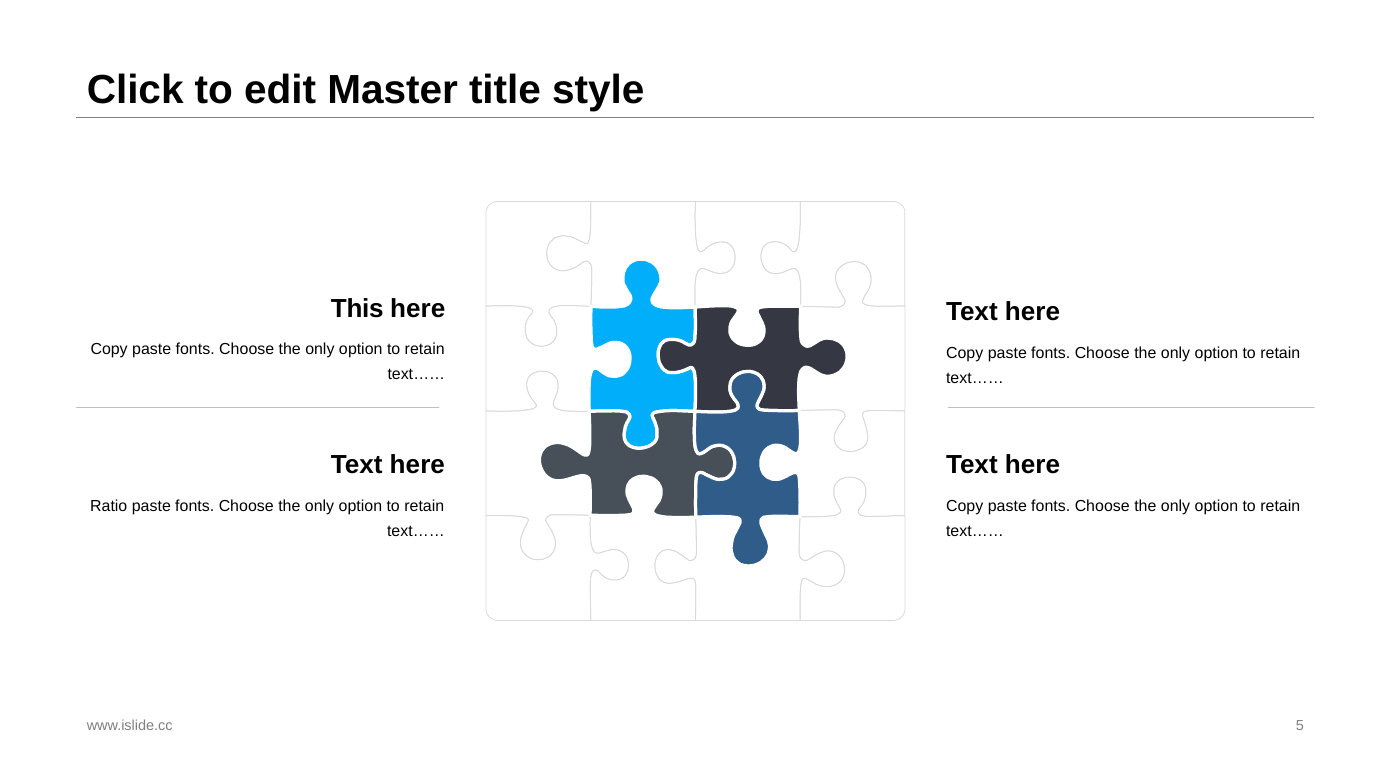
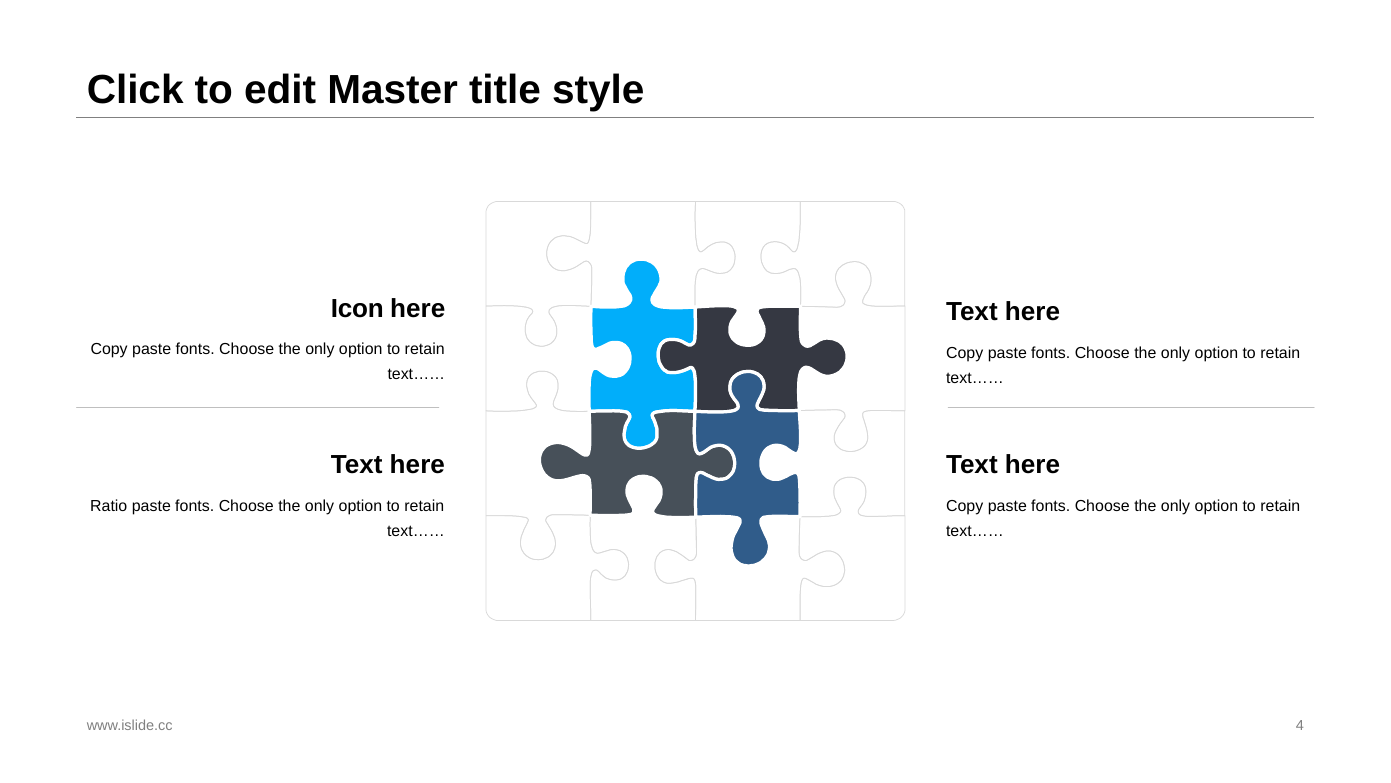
This: This -> Icon (357, 308)
5: 5 -> 4 (1300, 725)
